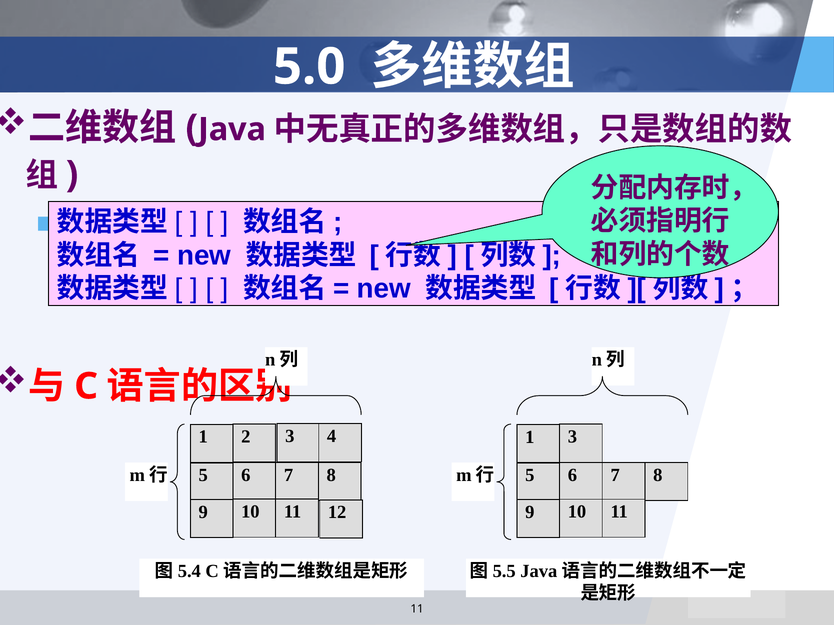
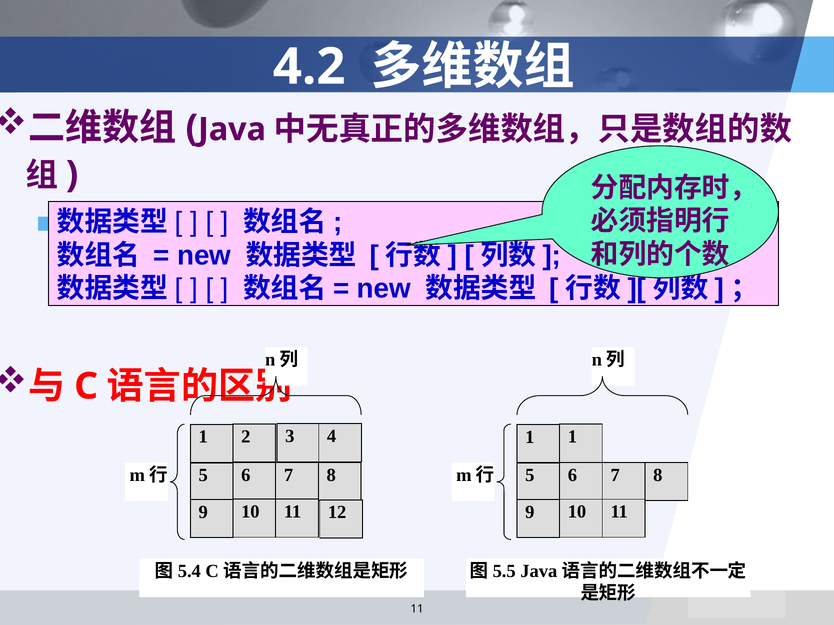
5.0: 5.0 -> 4.2 (309, 67)
1 3: 3 -> 1 (572, 437)
